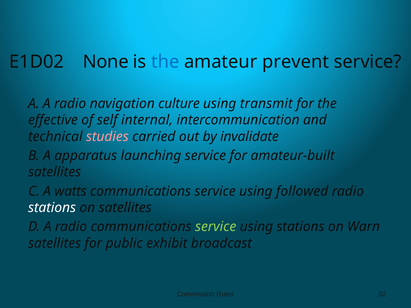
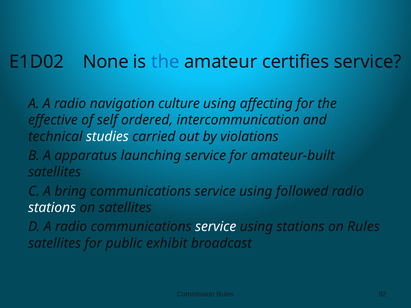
prevent: prevent -> certifies (296, 62)
transmit: transmit -> affecting (266, 104)
internal: internal -> ordered (147, 120)
studies colour: pink -> white (107, 137)
invalidate: invalidate -> violations (249, 137)
watts: watts -> bring (71, 191)
service colour: light green -> white (216, 227)
on Warn: Warn -> Rules (363, 227)
